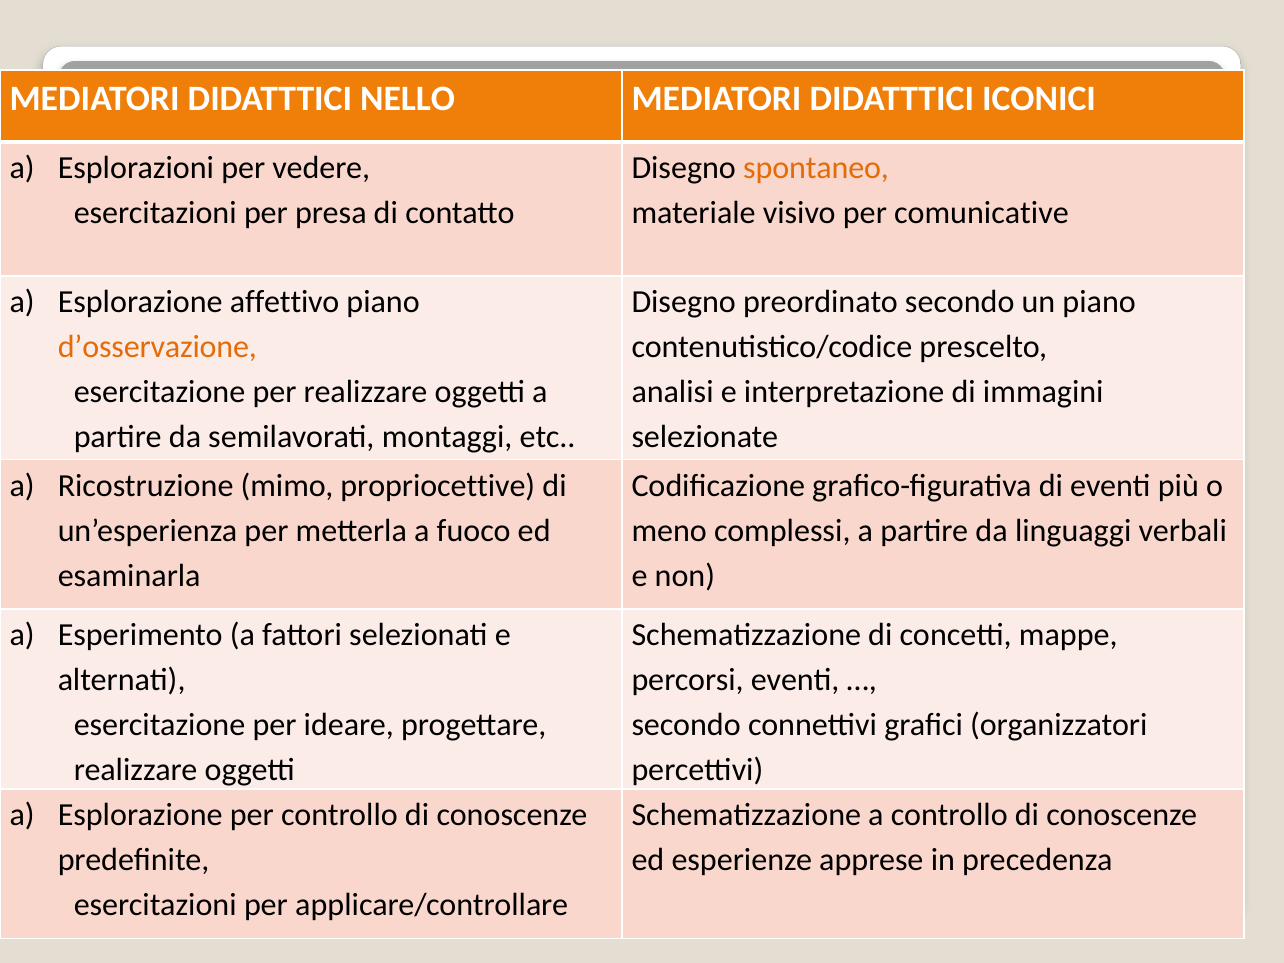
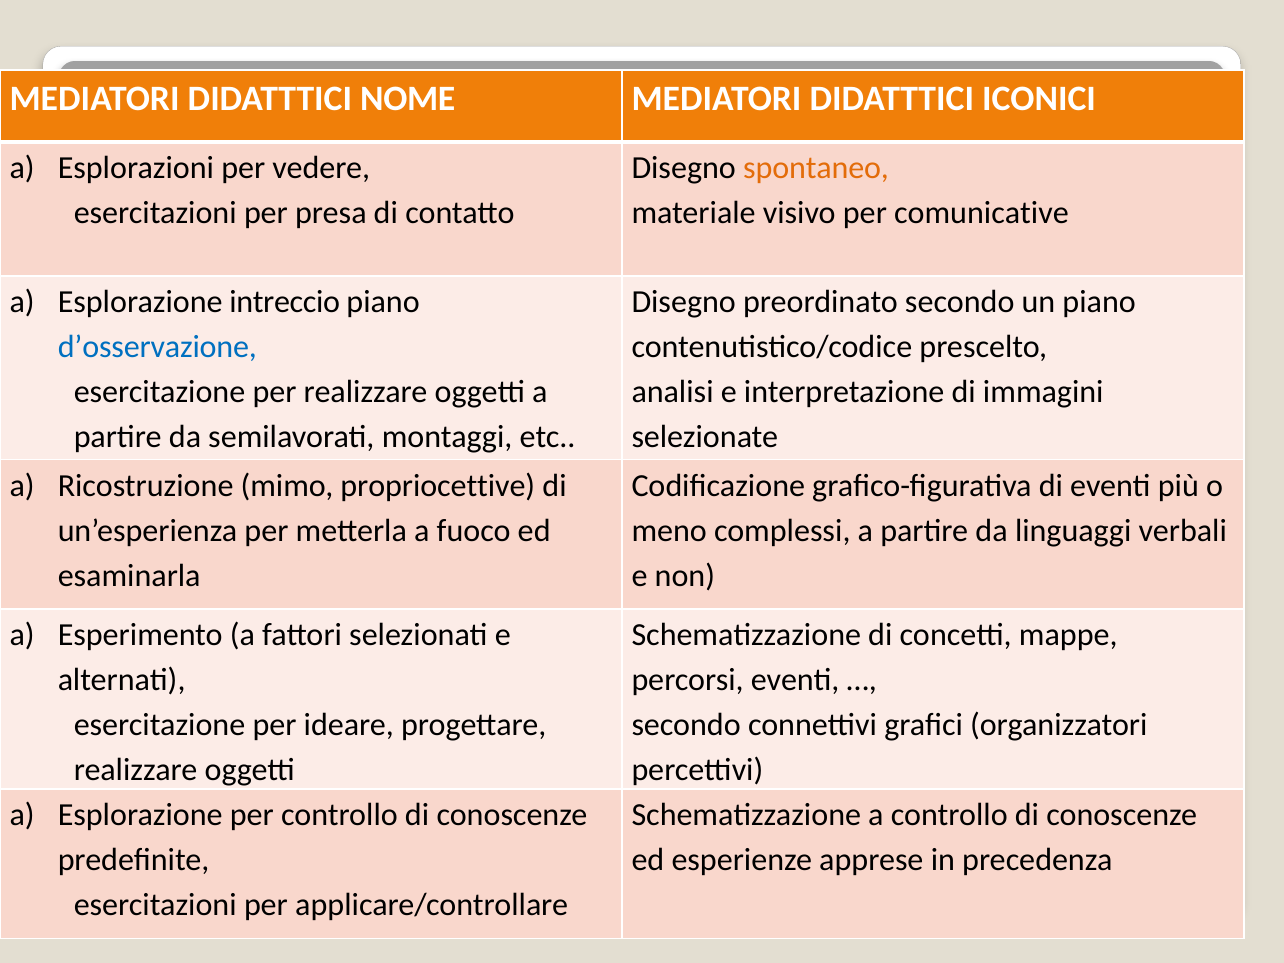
NELLO: NELLO -> NOME (408, 99)
affettivo: affettivo -> intreccio (285, 302)
d’osservazione colour: orange -> blue (157, 347)
